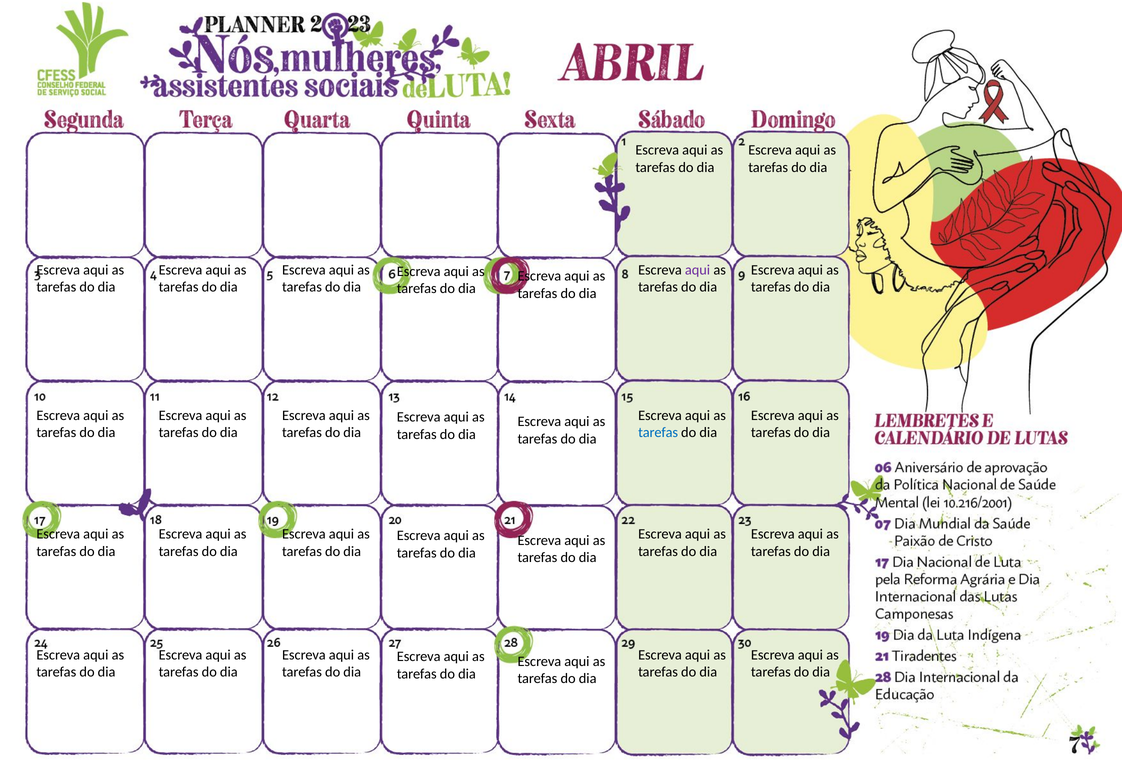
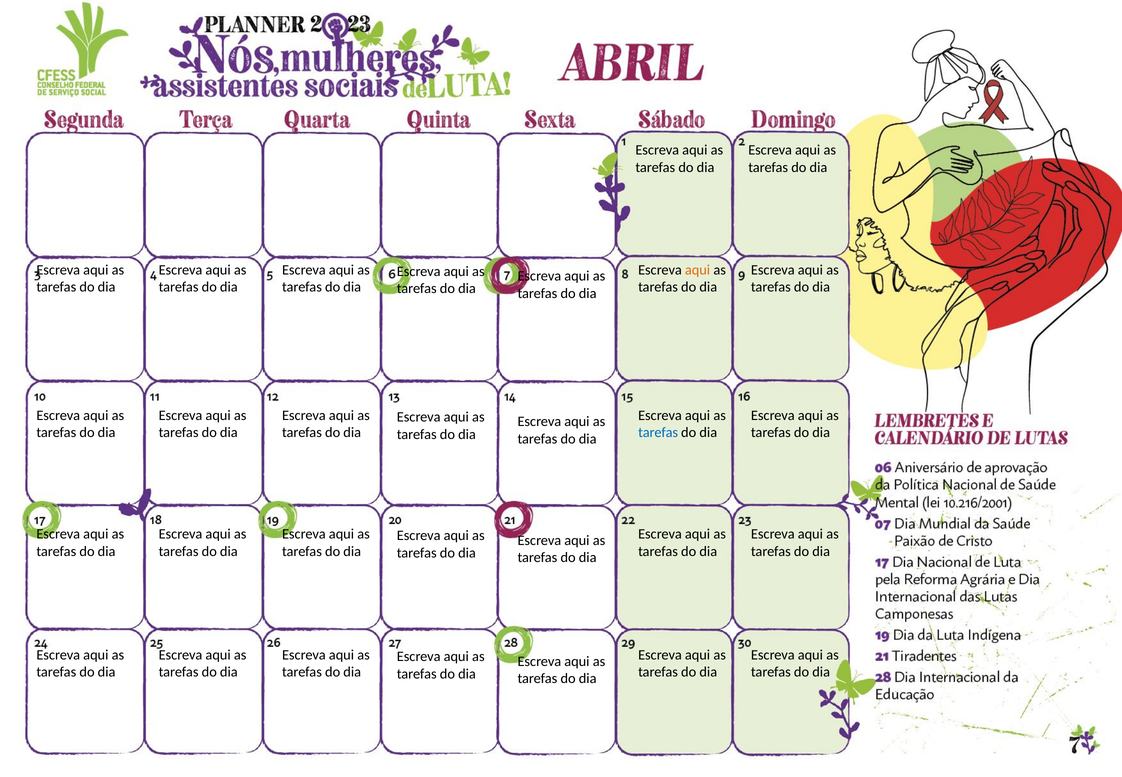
aqui colour: purple -> orange (698, 270)
